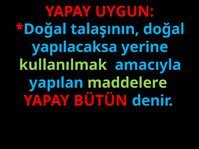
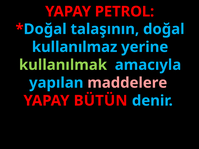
UYGUN: UYGUN -> PETROL (124, 12)
yapılacaksa: yapılacaksa -> kullanılmaz (75, 47)
maddelere colour: light green -> pink (127, 83)
